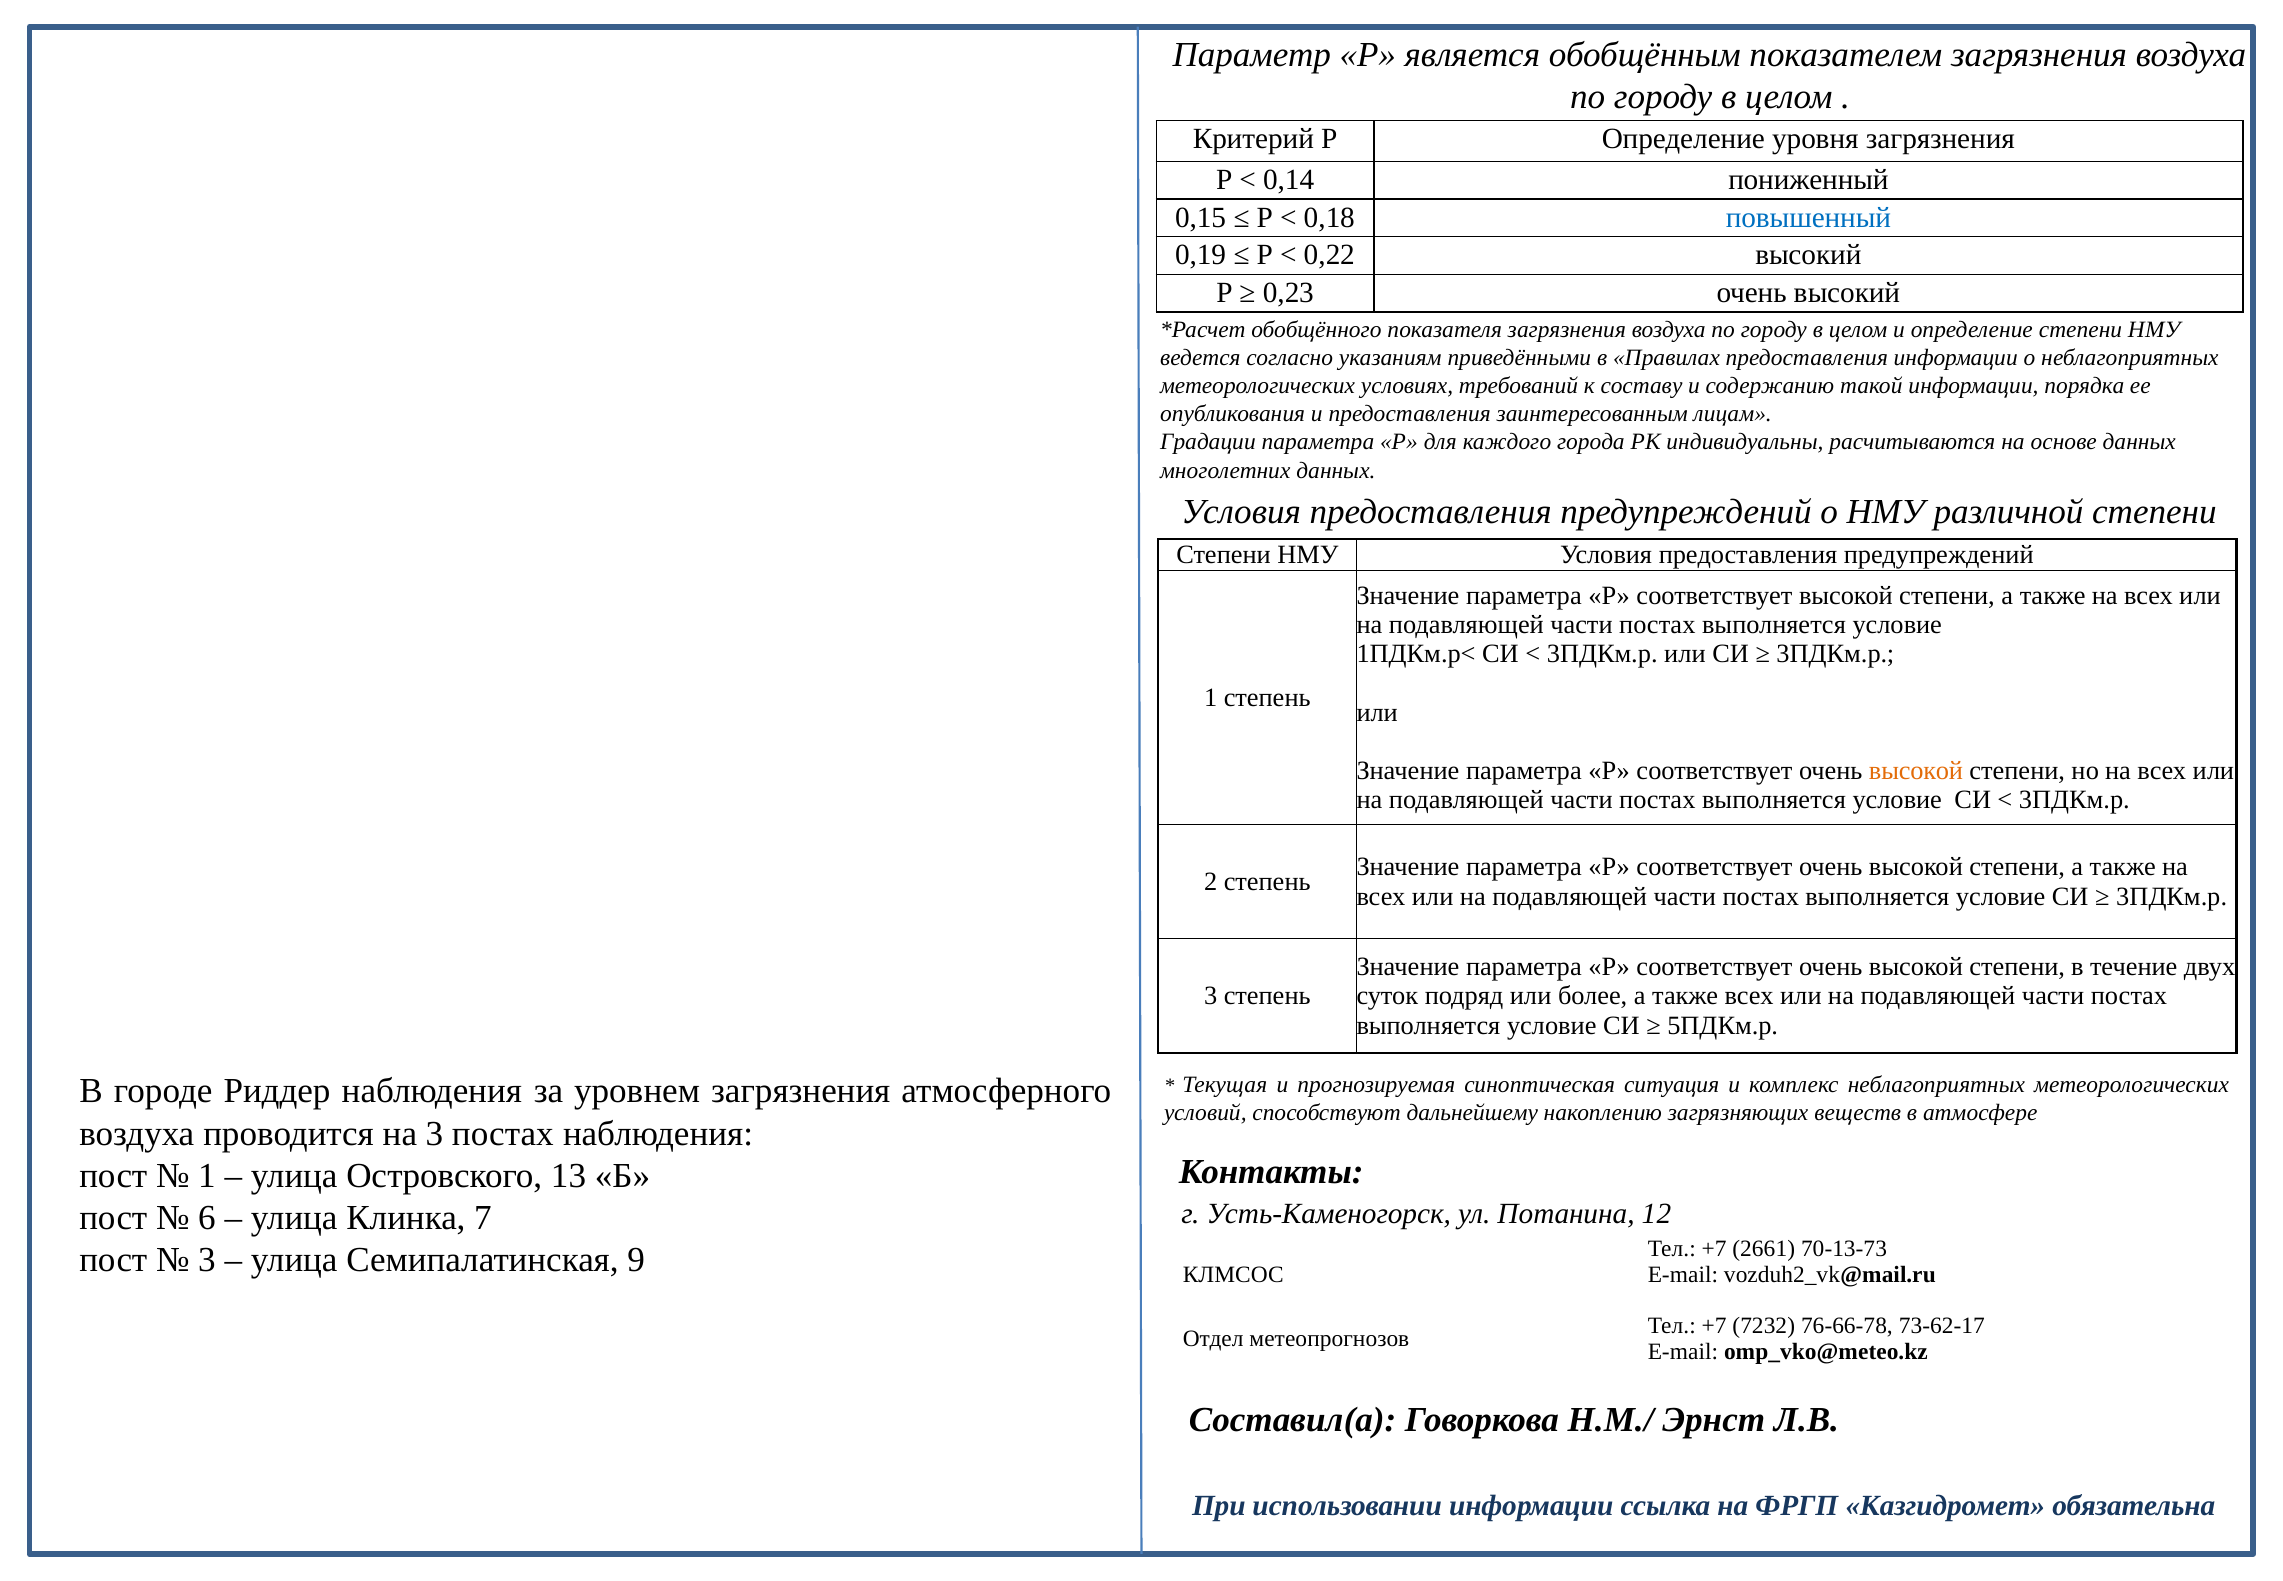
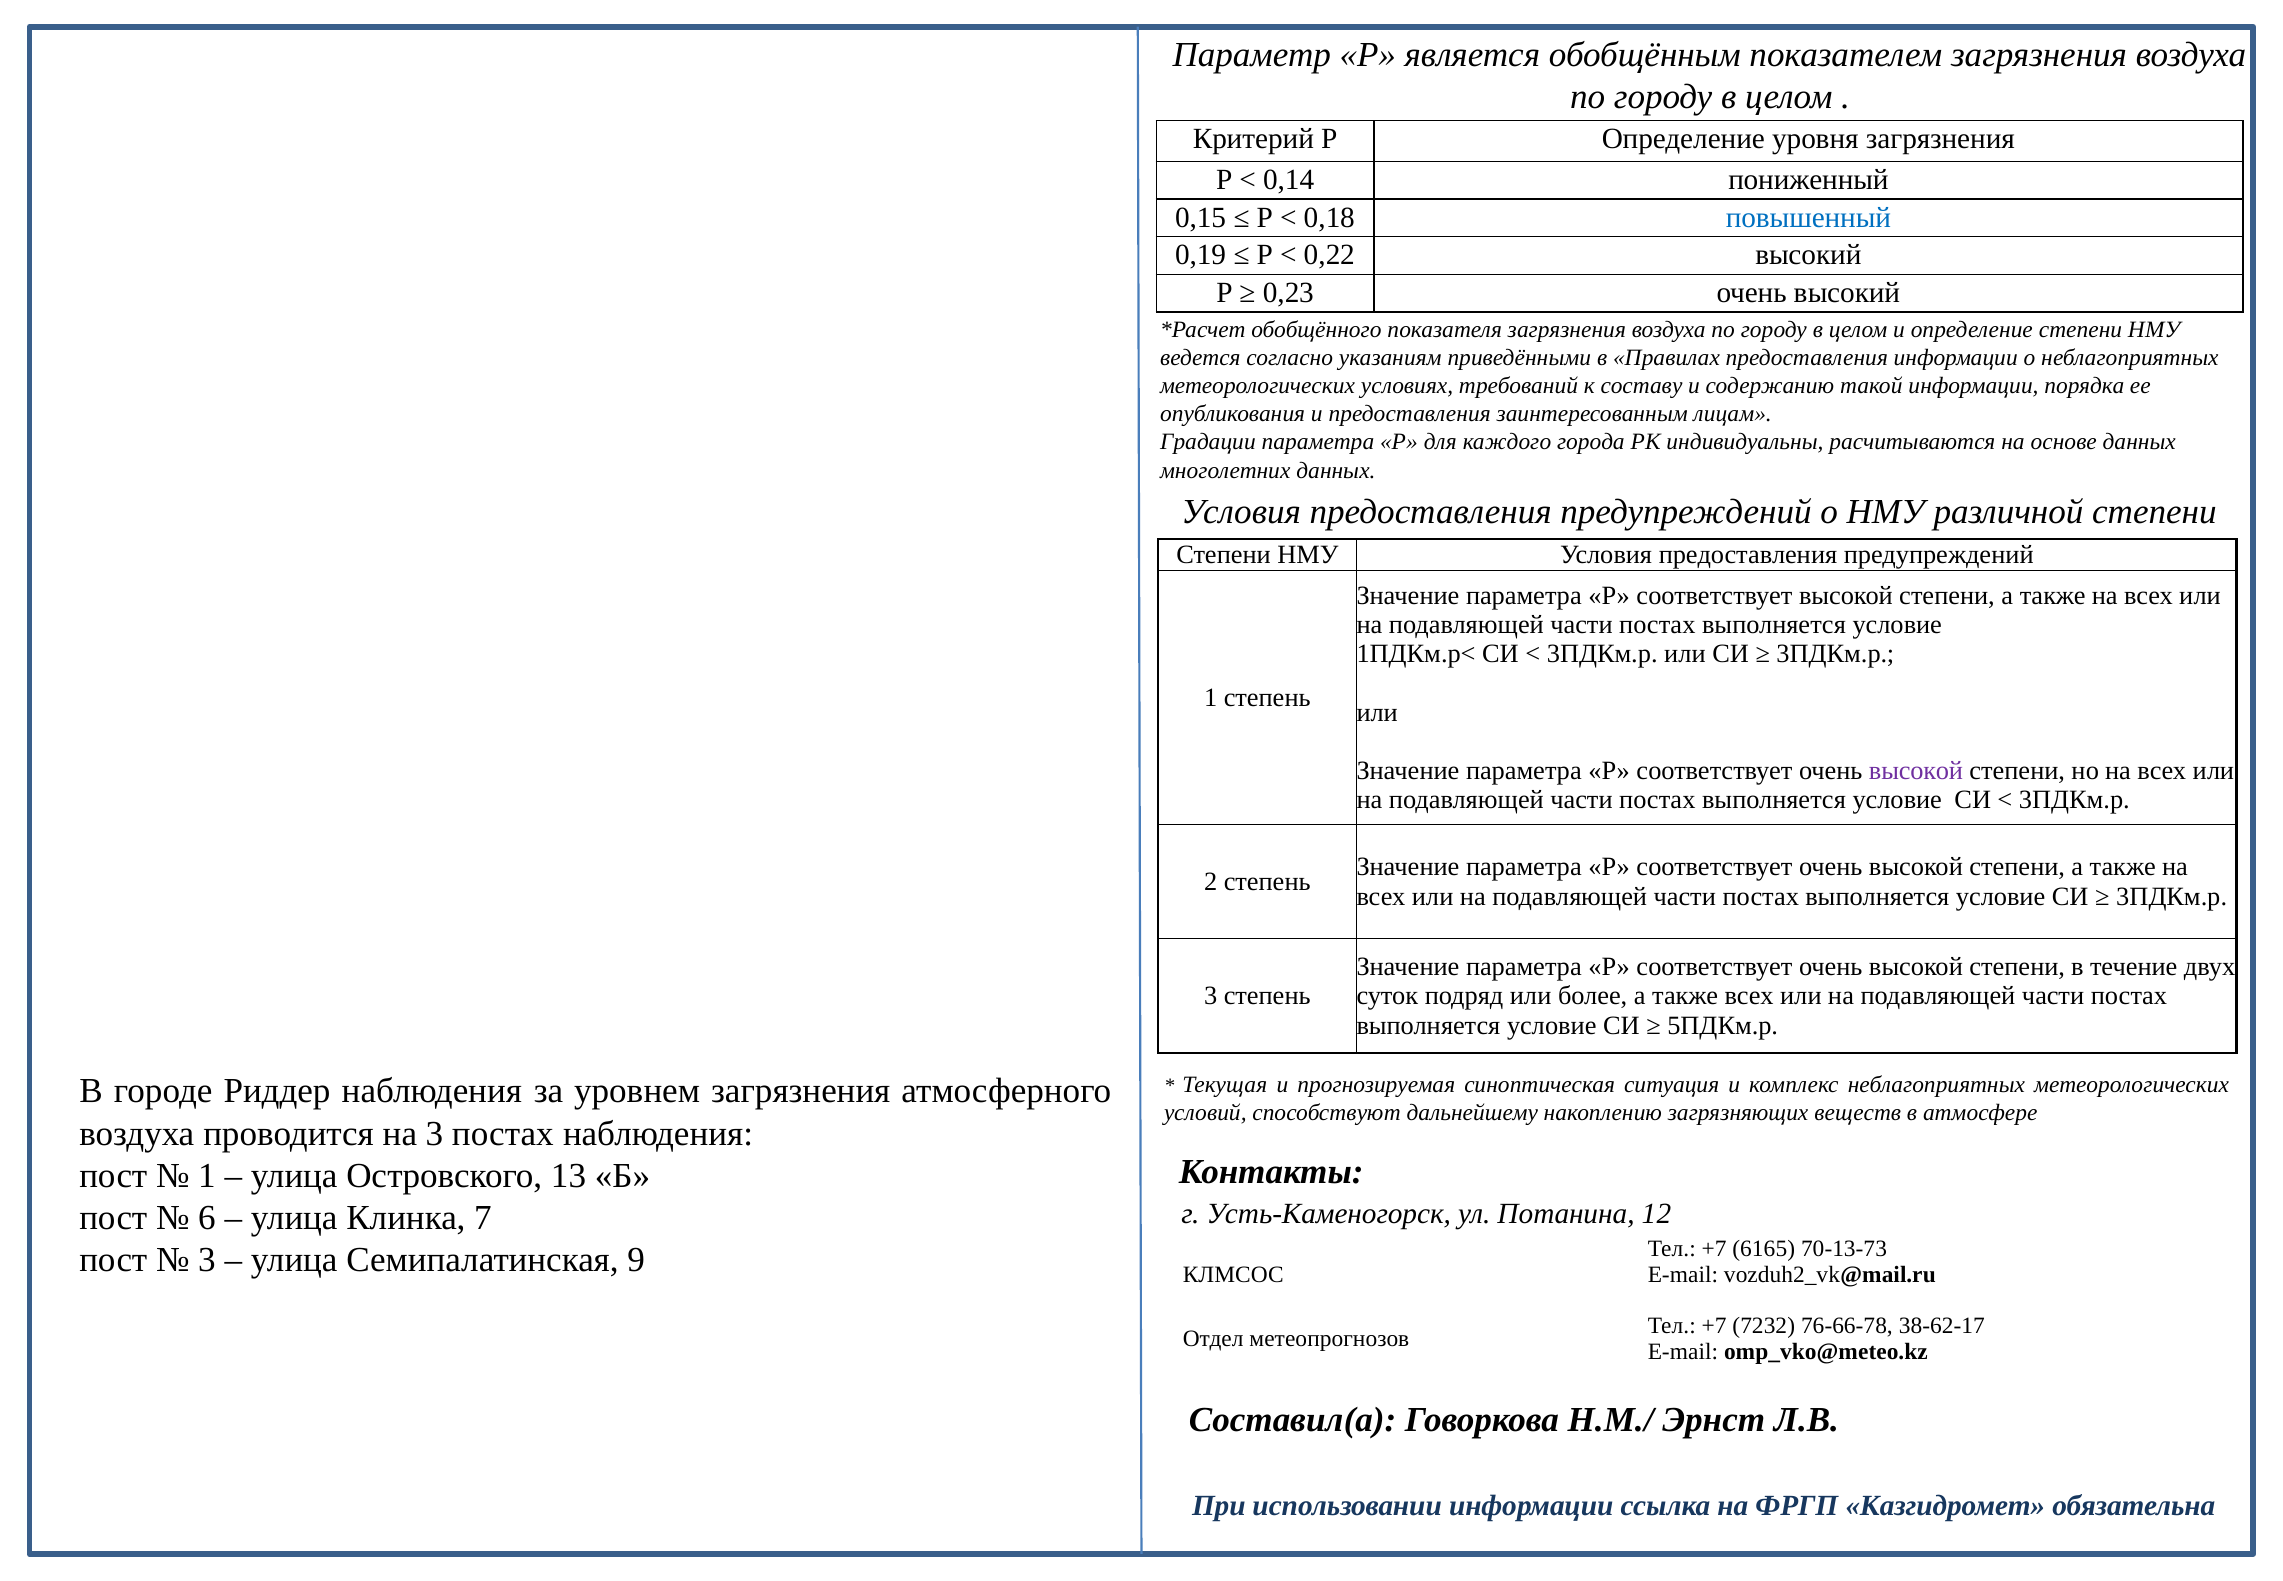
высокой colour: orange -> purple (1916, 771)
2661: 2661 -> 6165 (1764, 1248)
73-62-17: 73-62-17 -> 38-62-17 (1942, 1325)
